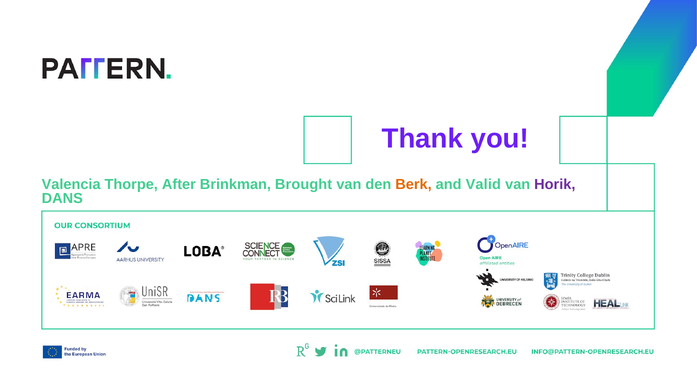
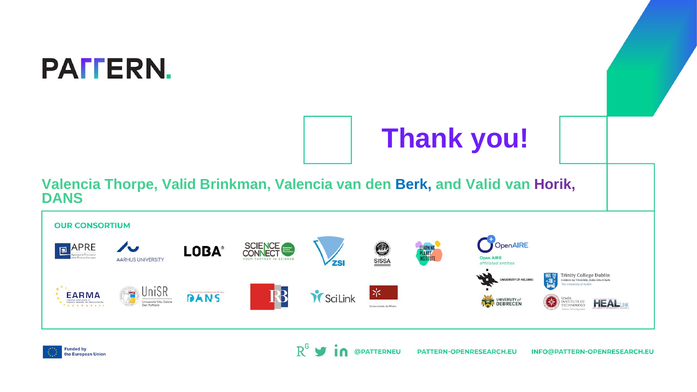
Thorpe After: After -> Valid (179, 184)
Brinkman Brought: Brought -> Valencia (304, 184)
Berk colour: orange -> blue (414, 184)
